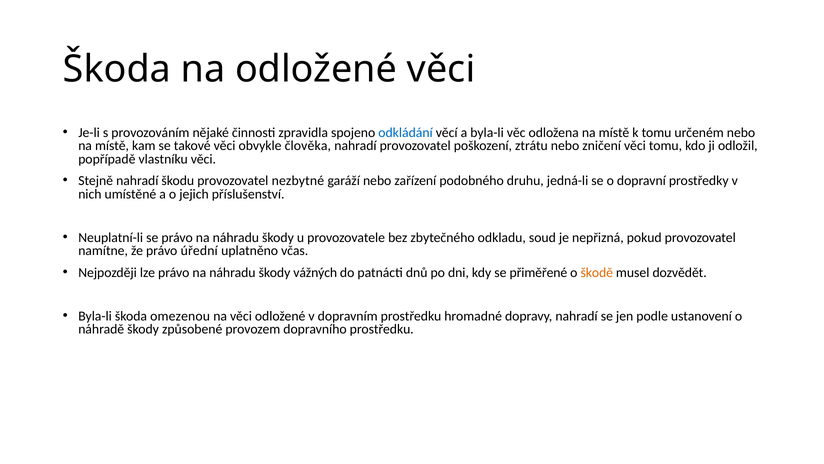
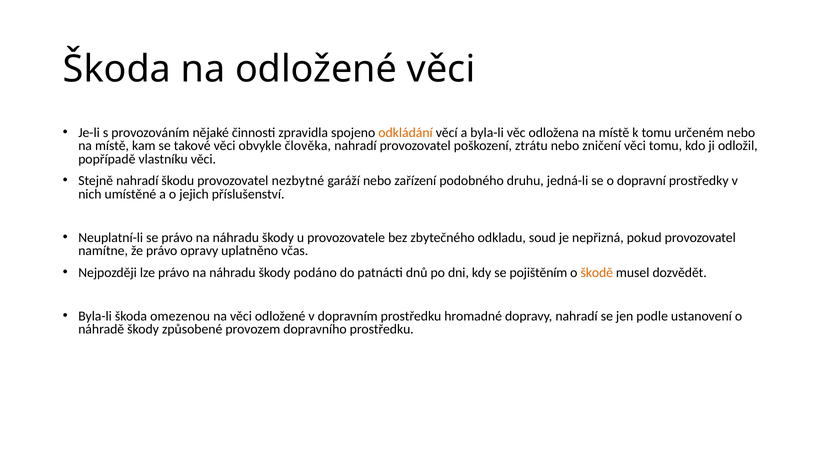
odkládání colour: blue -> orange (406, 132)
úřední: úřední -> opravy (199, 251)
vážných: vážných -> podáno (315, 272)
přiměřené: přiměřené -> pojištěním (538, 272)
